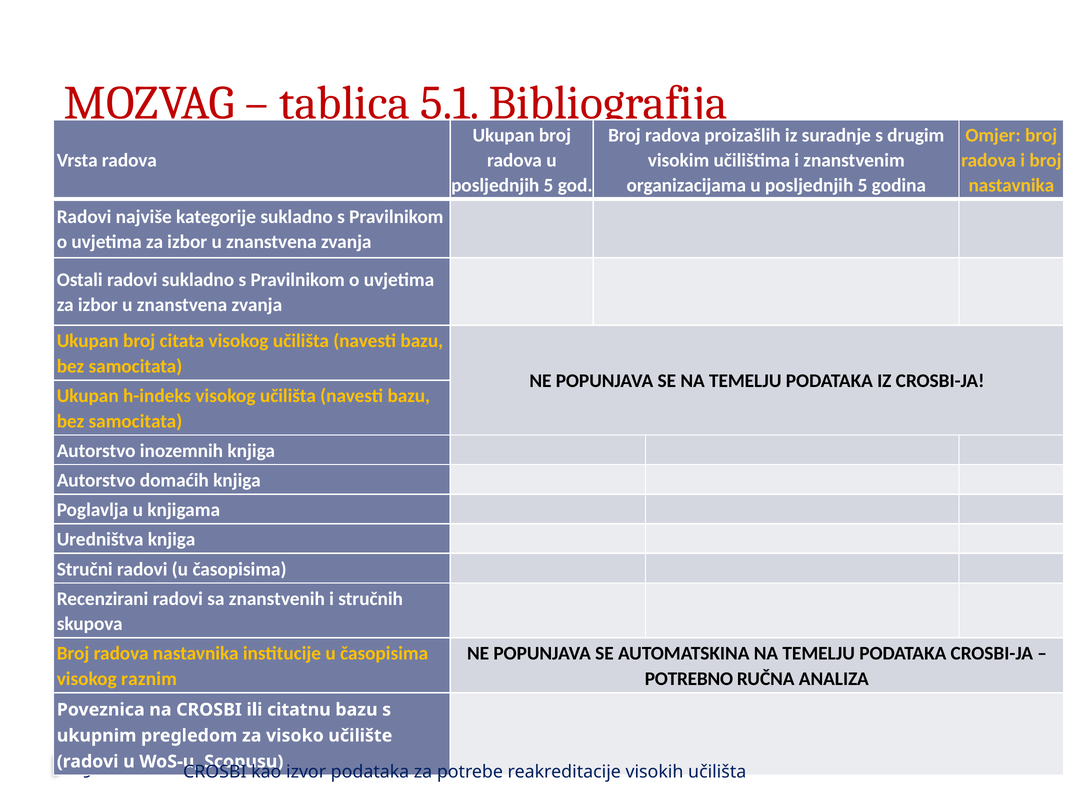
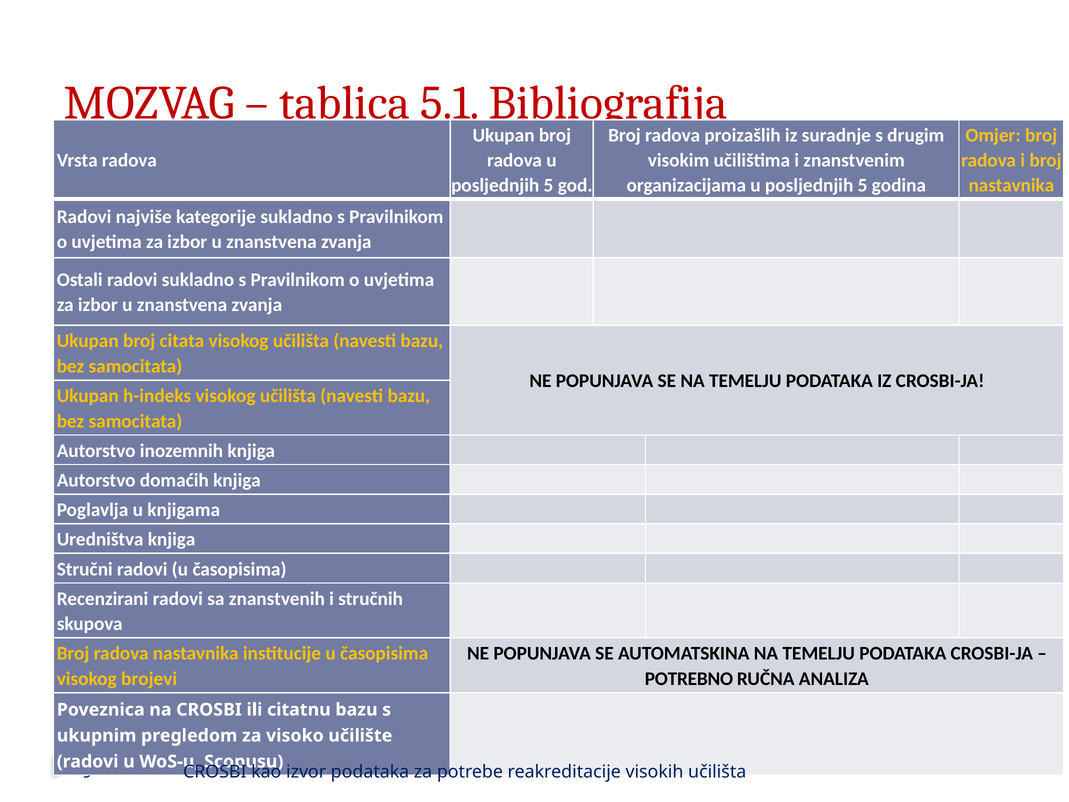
raznim: raznim -> brojevi (149, 679)
